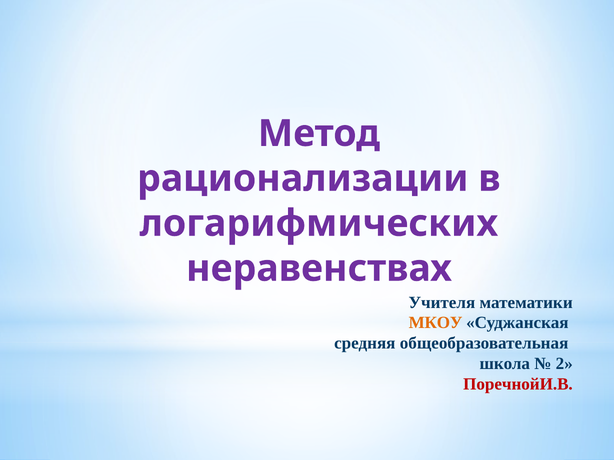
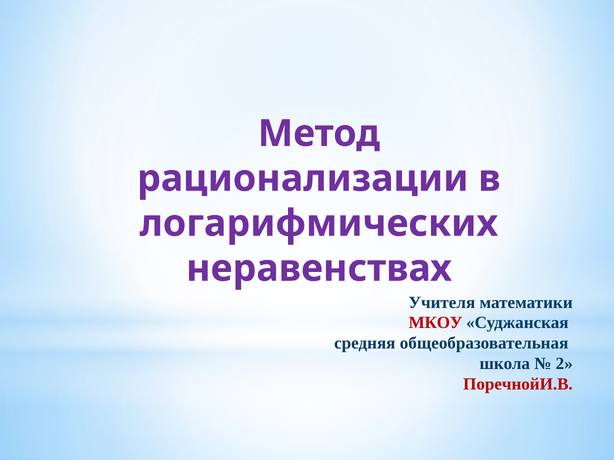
МКОУ colour: orange -> red (436, 323)
